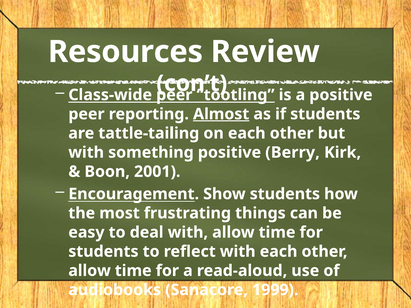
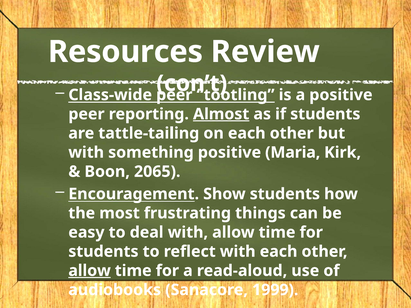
Berry: Berry -> Maria (293, 153)
2001: 2001 -> 2065 (157, 172)
allow underline: none -> present (90, 271)
